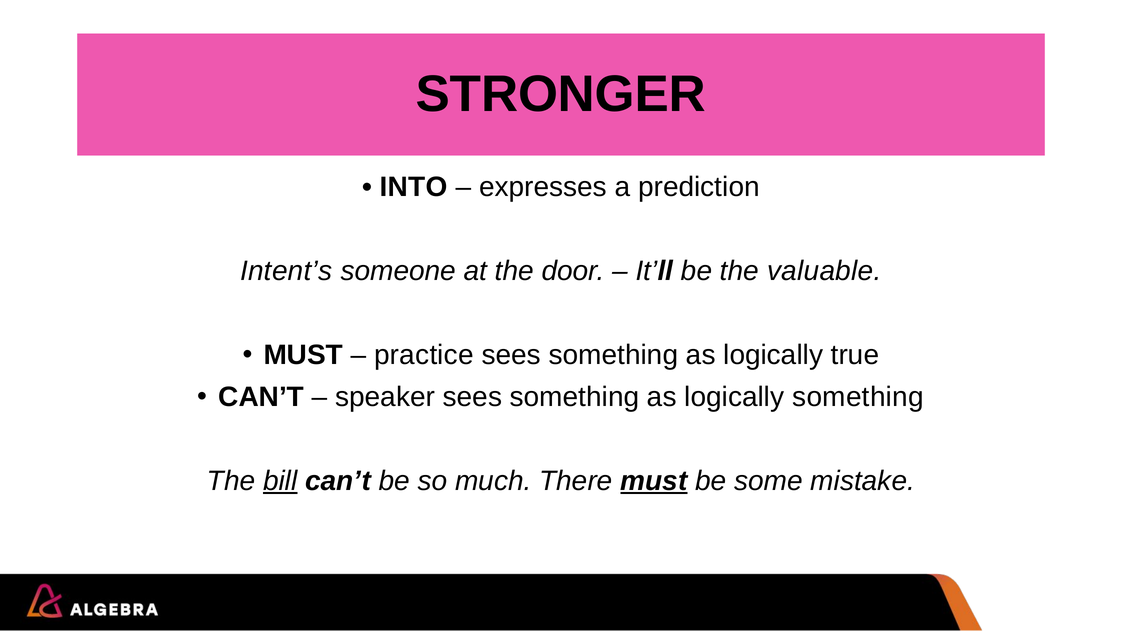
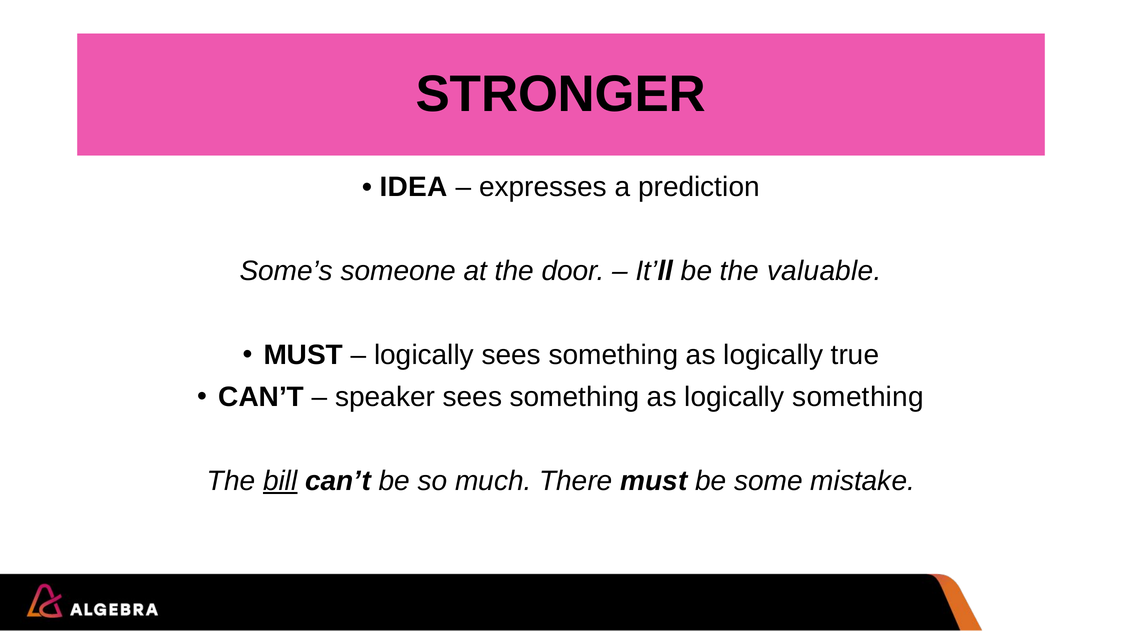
INTO: INTO -> IDEA (414, 187)
Intent’s: Intent’s -> Some’s (286, 271)
practice: practice -> logically (424, 355)
must underline: present -> none (654, 481)
